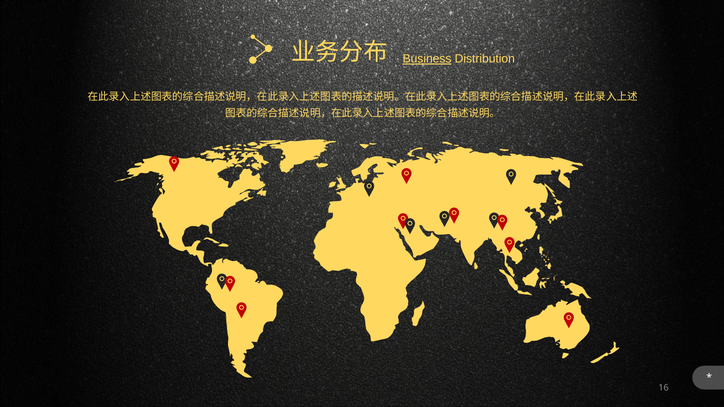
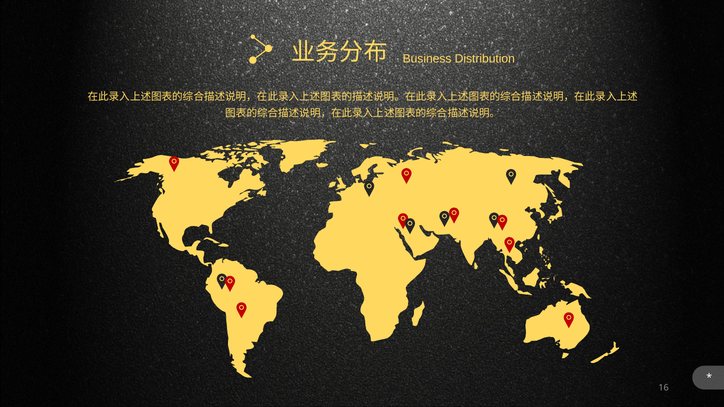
Business underline: present -> none (427, 59)
